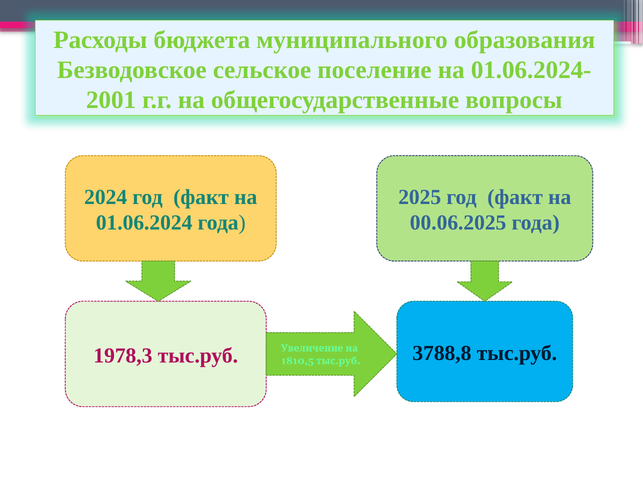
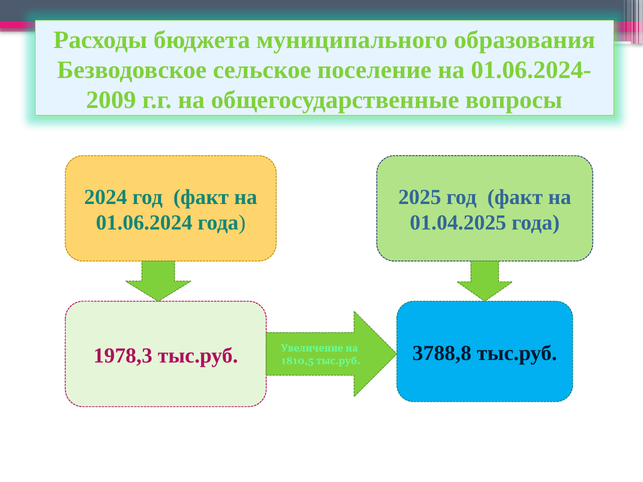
2001: 2001 -> 2009 (111, 100)
00.06.2025: 00.06.2025 -> 01.04.2025 (458, 223)
